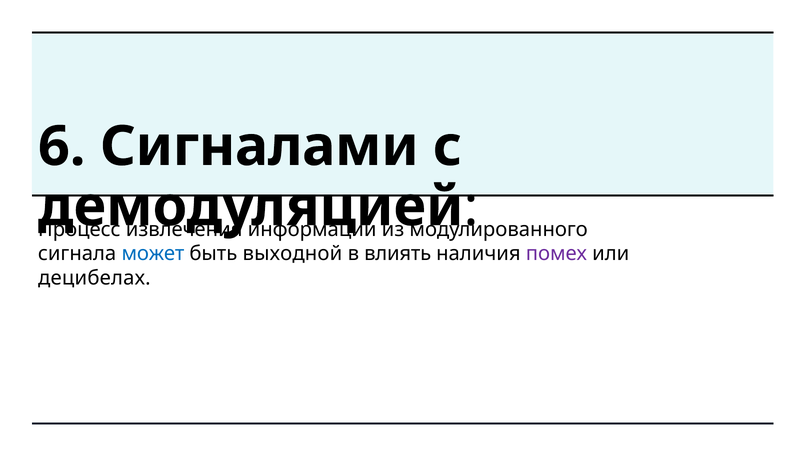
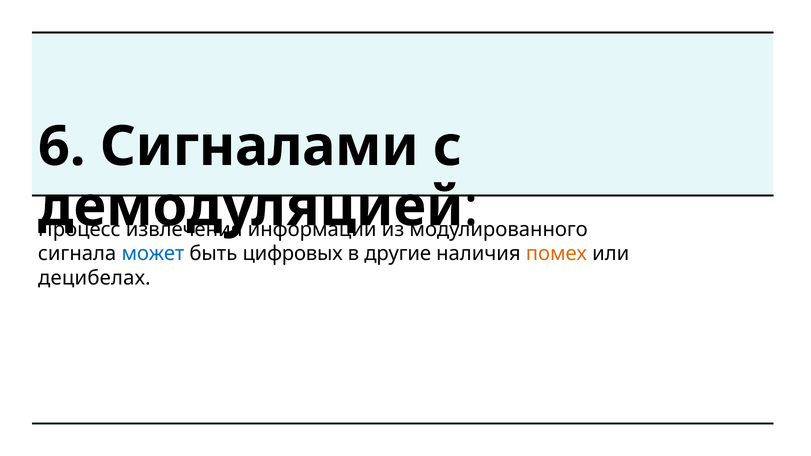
выходной: выходной -> цифровых (293, 254)
влиять: влиять -> другие (398, 254)
помех colour: purple -> orange (556, 254)
